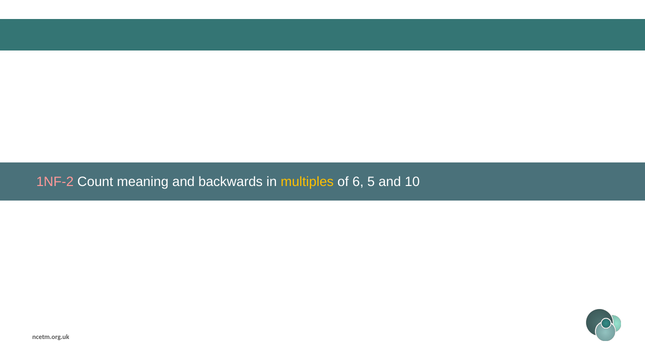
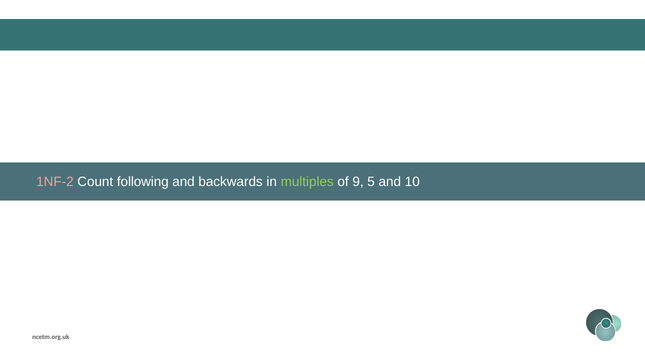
meaning: meaning -> following (143, 182)
multiples colour: yellow -> light green (307, 182)
6: 6 -> 9 (358, 182)
